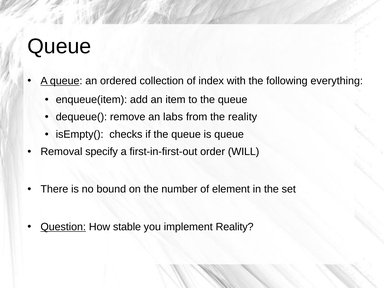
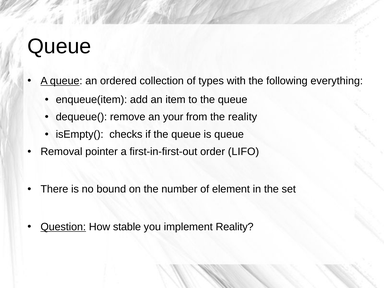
index: index -> types (211, 81)
labs: labs -> your (173, 117)
specify: specify -> pointer (102, 152)
WILL: WILL -> LIFO (243, 152)
